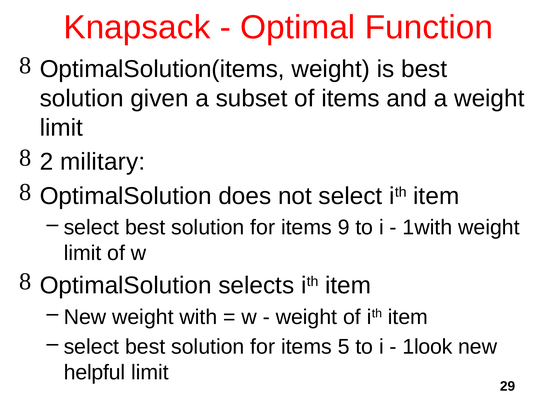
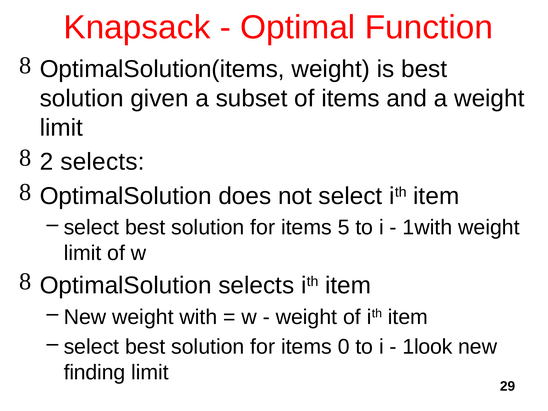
2 military: military -> selects (103, 162)
9: 9 -> 5 (344, 227)
5: 5 -> 0 (344, 347)
helpful: helpful -> finding (95, 372)
